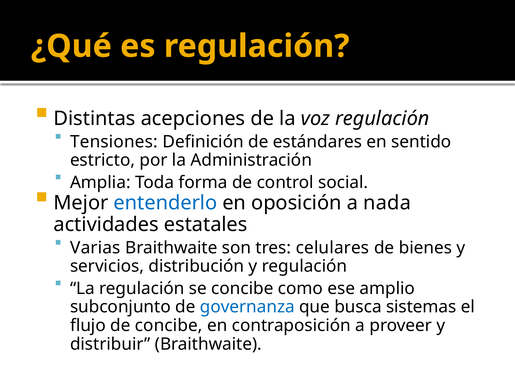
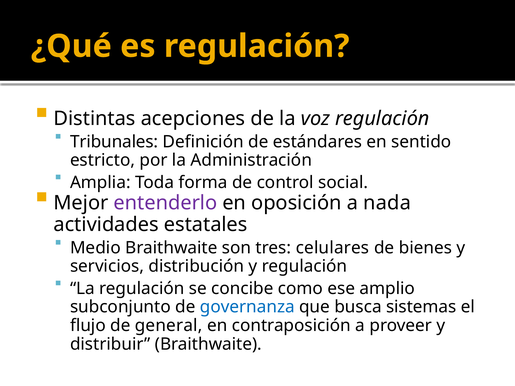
Tensiones: Tensiones -> Tribunales (114, 142)
entenderlo colour: blue -> purple (165, 203)
Varias: Varias -> Medio (95, 248)
de concibe: concibe -> general (169, 326)
